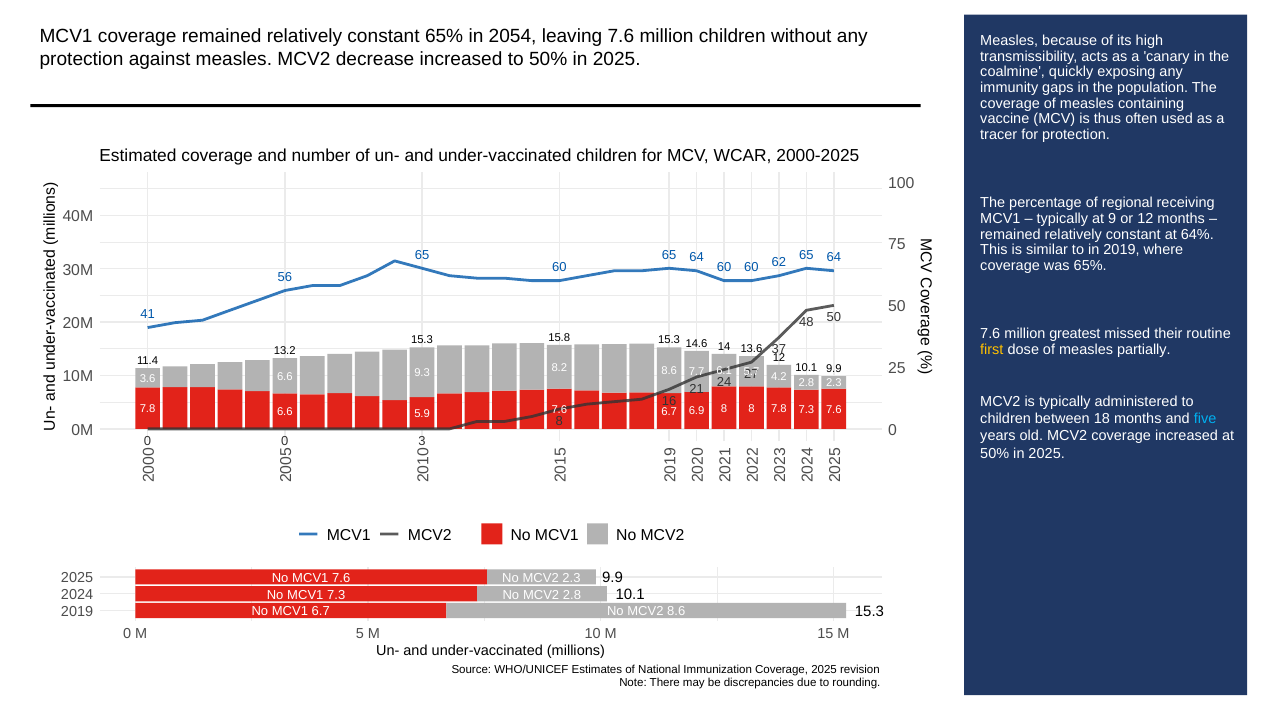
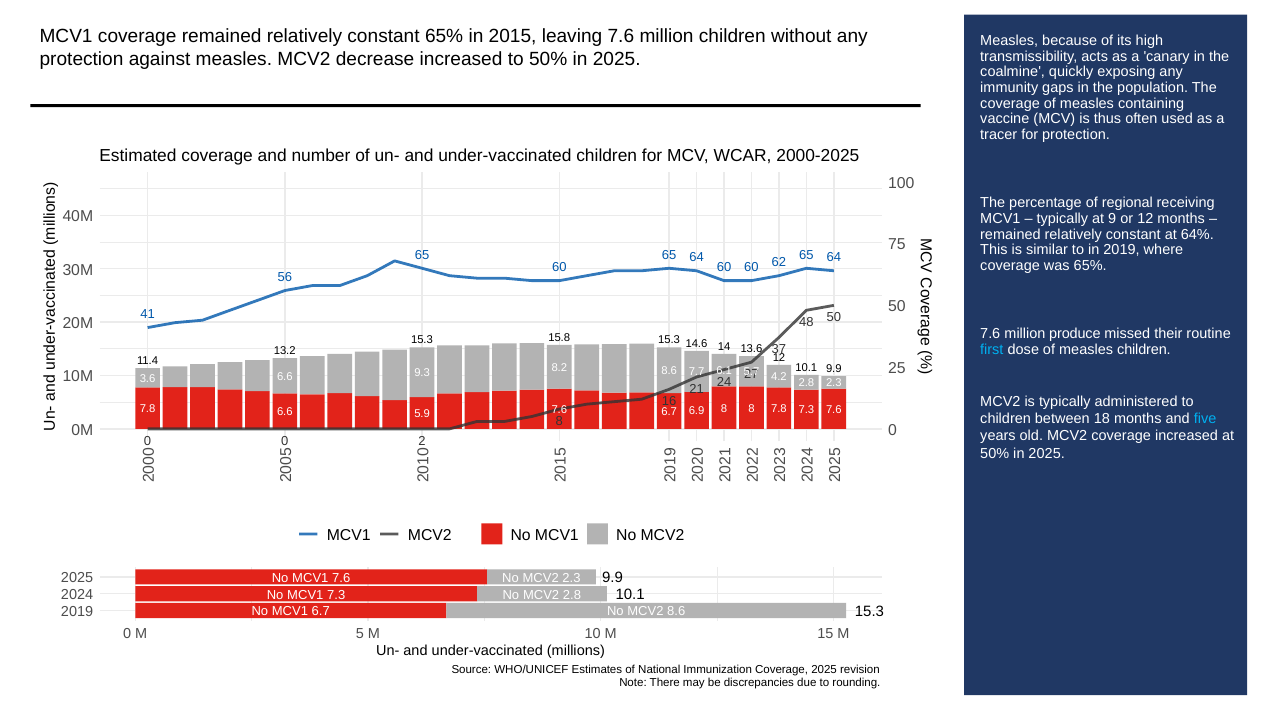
2054: 2054 -> 2015 (513, 36)
greatest: greatest -> produce (1075, 334)
first colour: yellow -> light blue (992, 350)
measles partially: partially -> children (1144, 350)
3: 3 -> 2 (422, 441)
